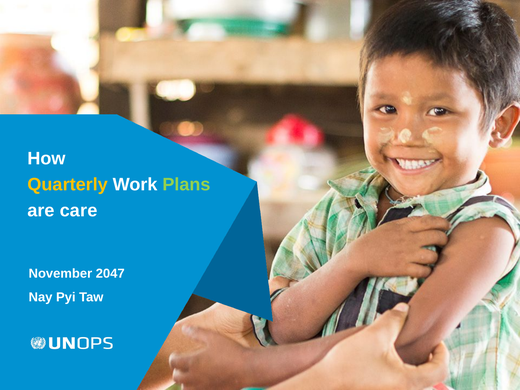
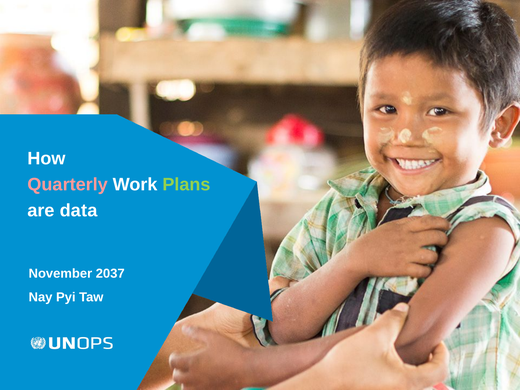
Quarterly colour: yellow -> pink (68, 185)
care: care -> data (79, 211)
2047: 2047 -> 2037 (110, 274)
